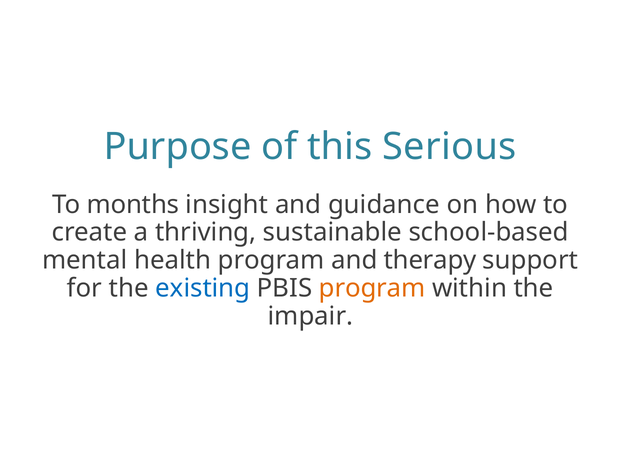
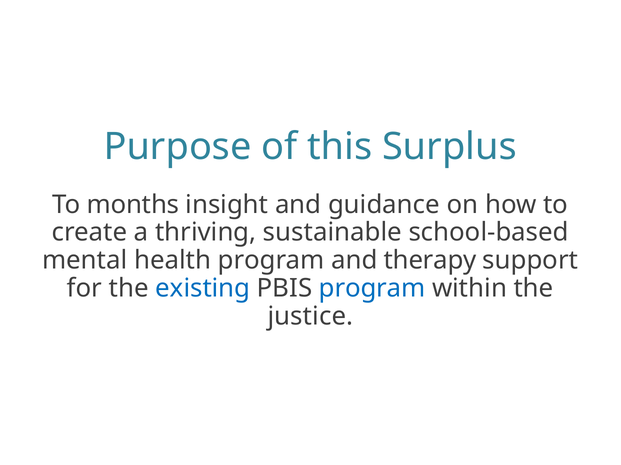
Serious: Serious -> Surplus (450, 147)
program colour: orange -> blue (372, 289)
impair: impair -> justice (310, 317)
